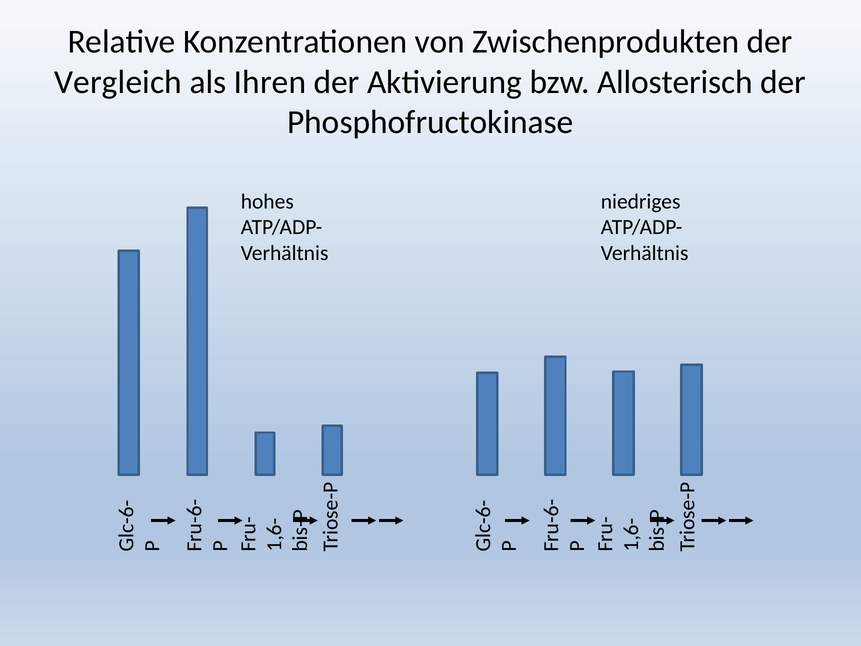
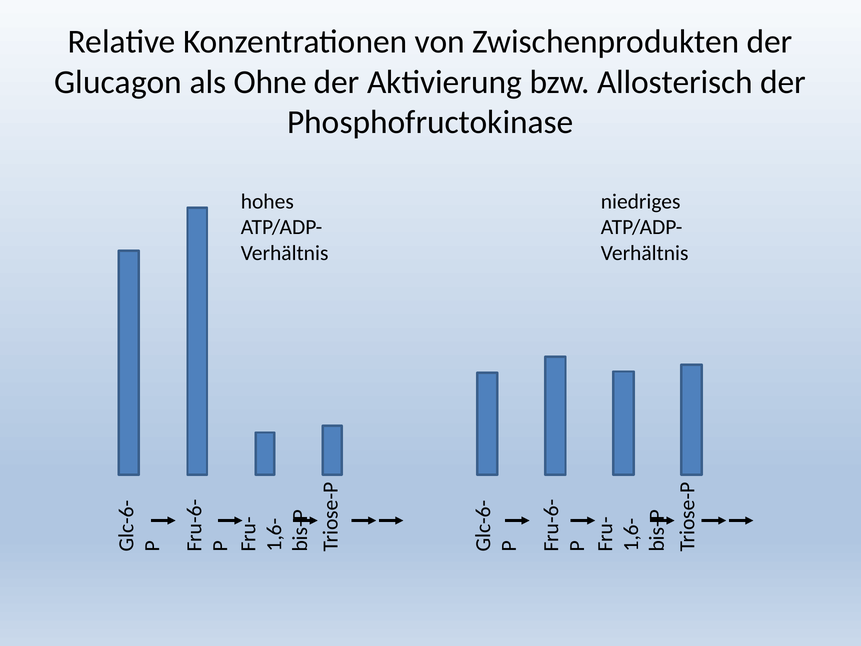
Vergleich: Vergleich -> Glucagon (118, 82)
Ihren: Ihren -> Ohne (270, 82)
